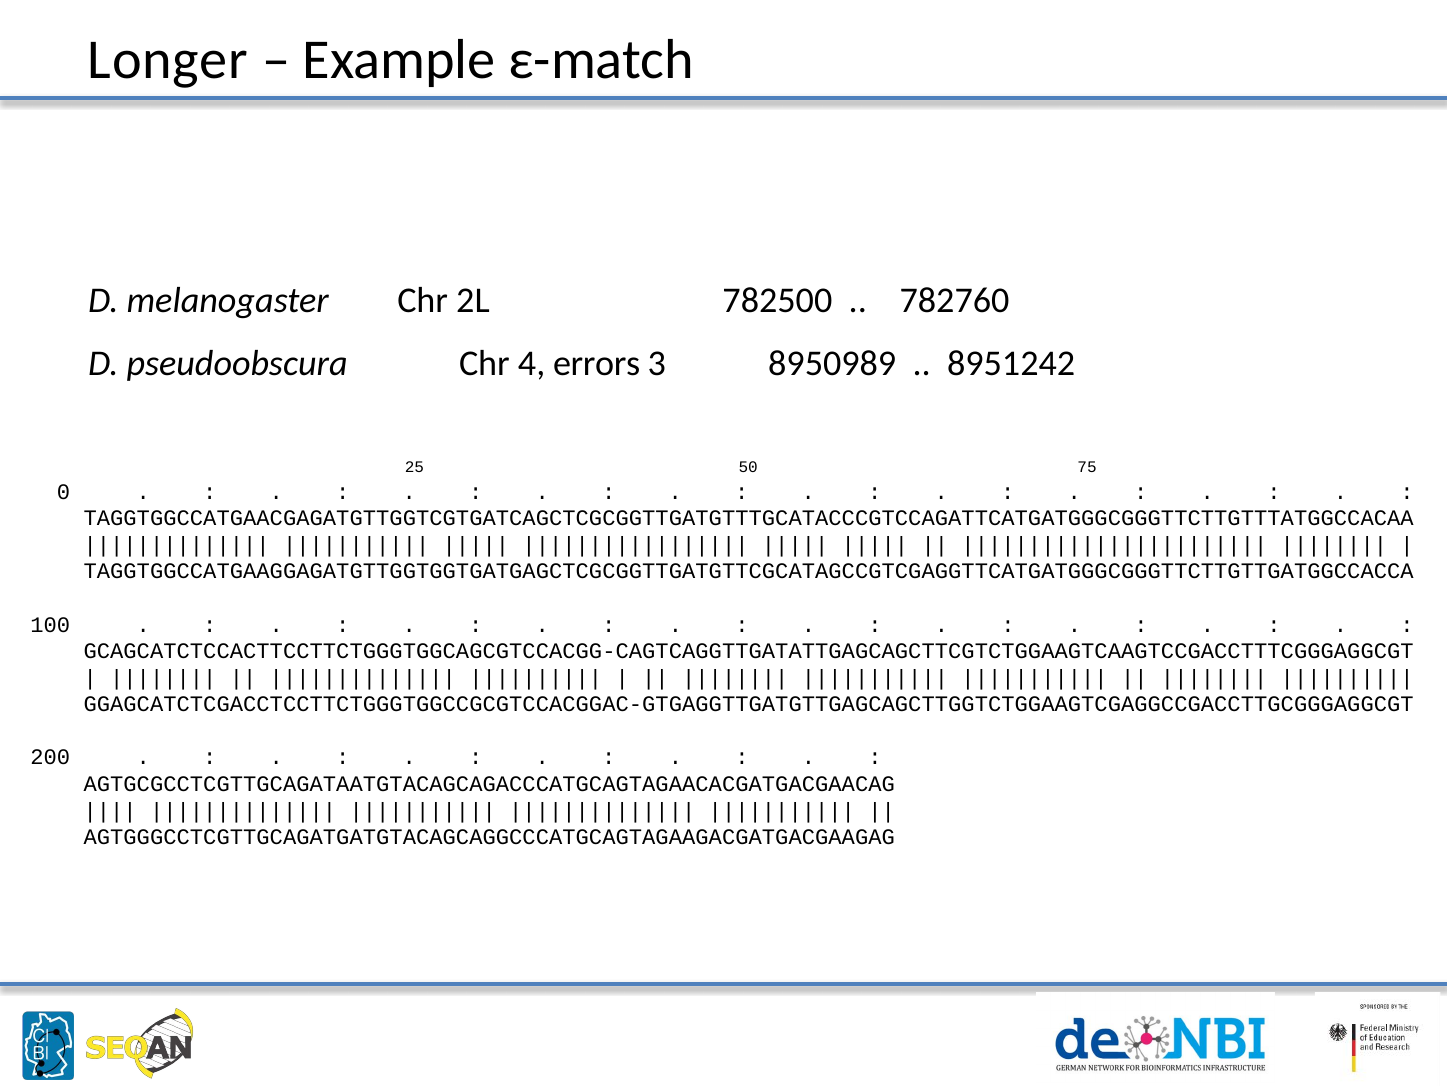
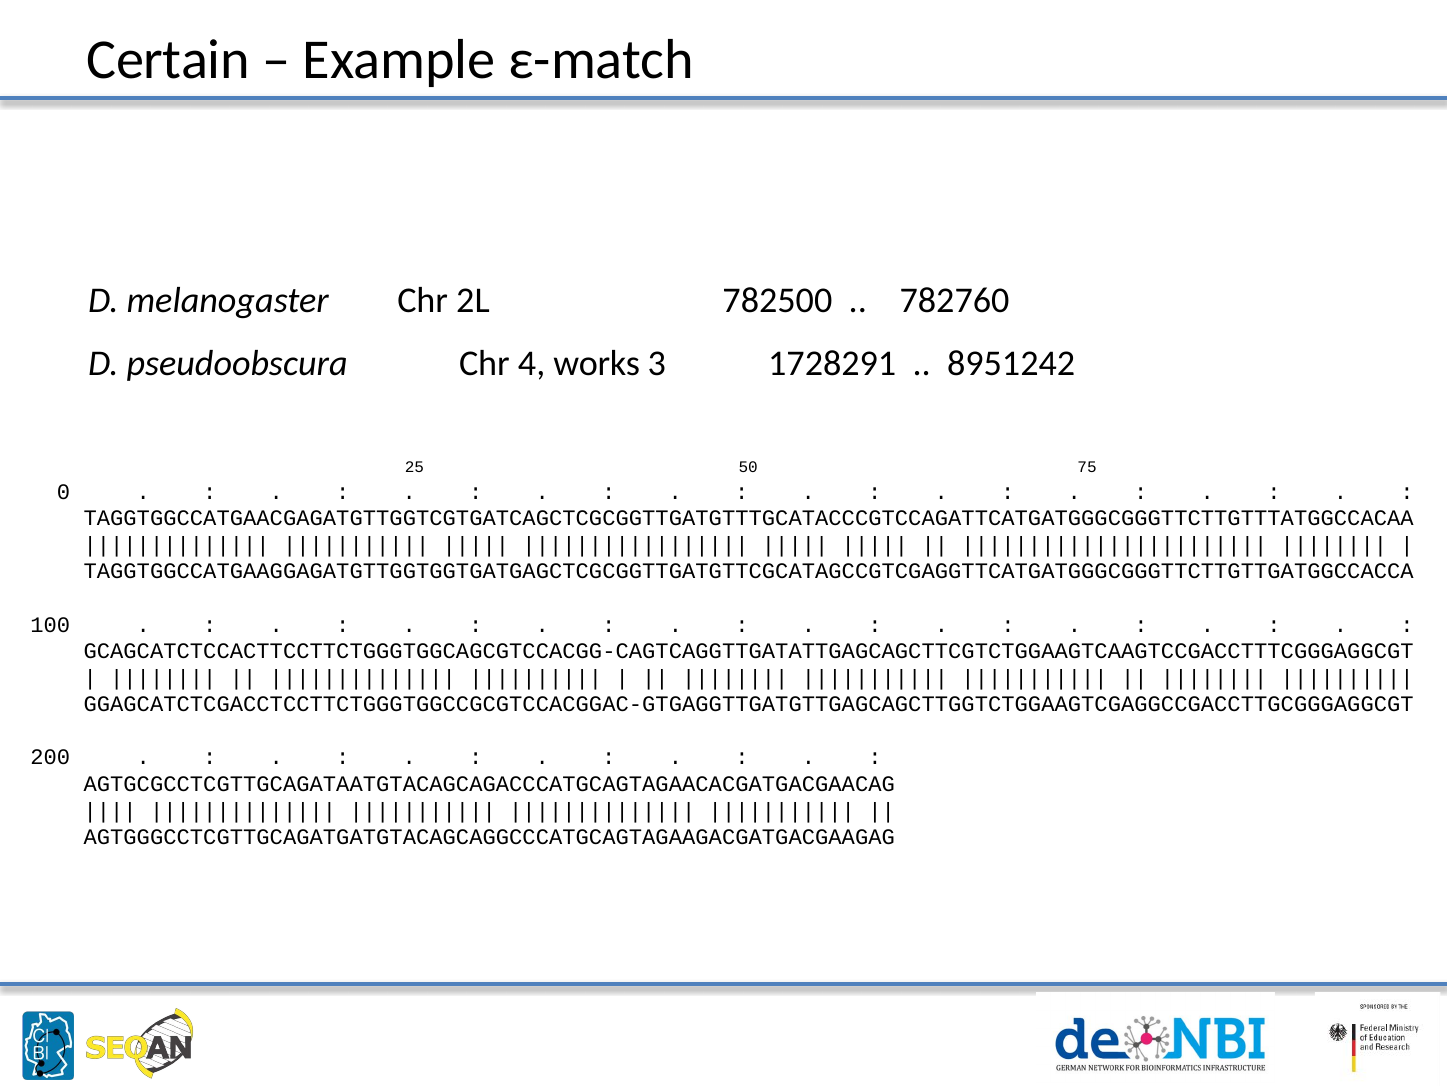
Longer: Longer -> Certain (168, 60)
errors: errors -> works (597, 363)
8950989: 8950989 -> 1728291 (832, 363)
